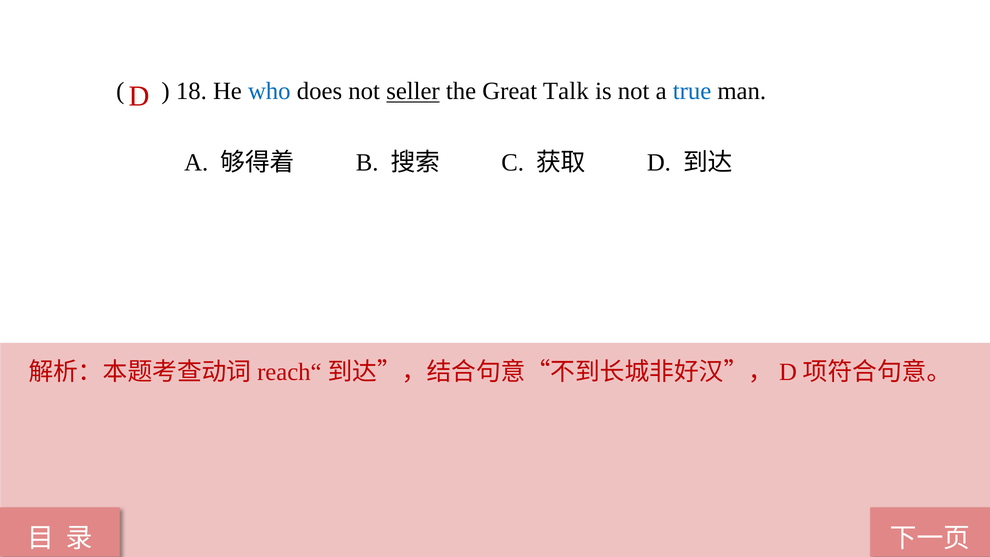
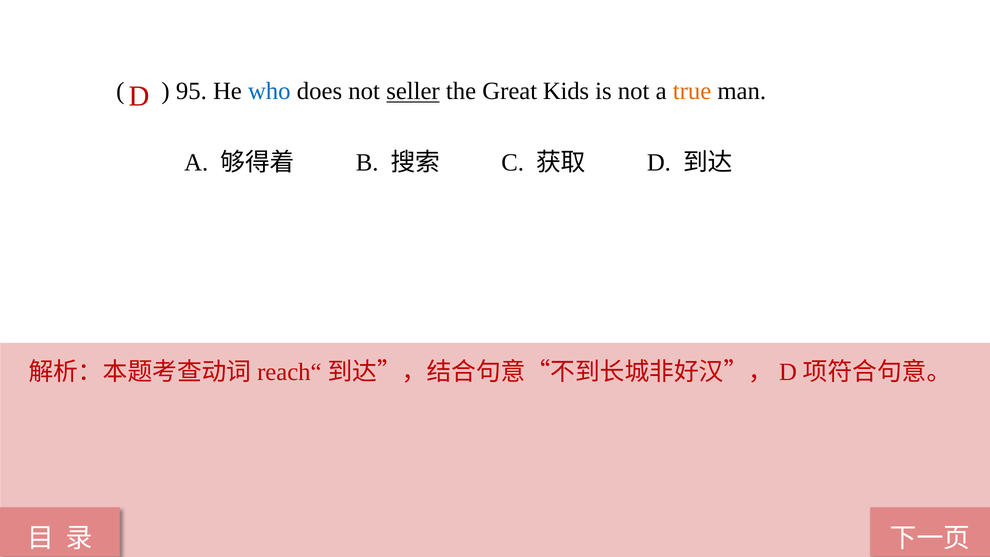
18: 18 -> 95 (191, 91)
Talk: Talk -> Kids (566, 91)
true colour: blue -> orange (692, 91)
